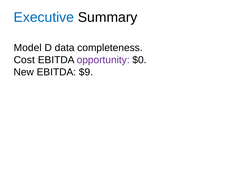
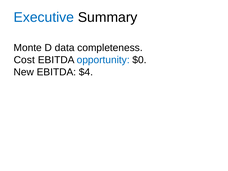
Model: Model -> Monte (28, 48)
opportunity colour: purple -> blue (103, 60)
$9: $9 -> $4 (86, 72)
